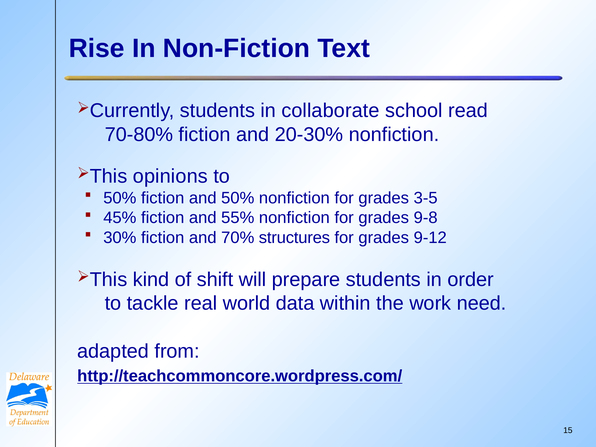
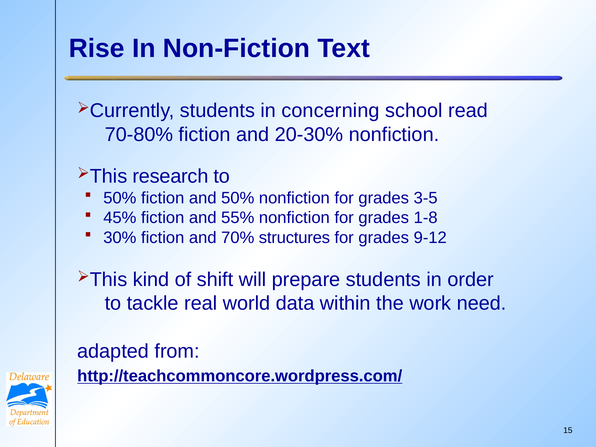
collaborate: collaborate -> concerning (331, 111)
opinions: opinions -> research (170, 176)
9-8: 9-8 -> 1-8 (426, 218)
